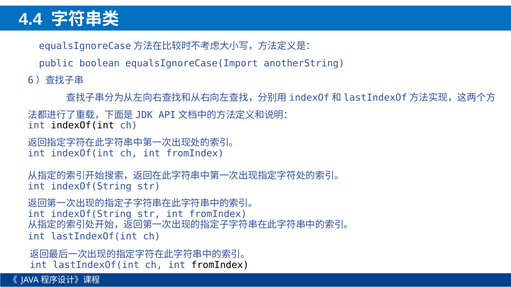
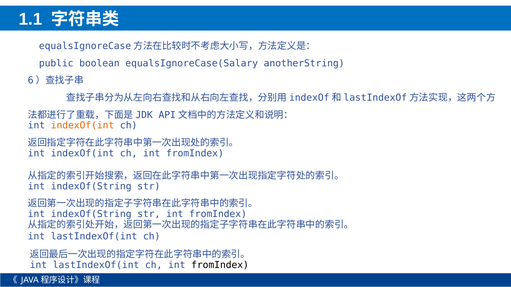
4.4: 4.4 -> 1.1 (30, 19)
equalsIgnoreCase(Import: equalsIgnoreCase(Import -> equalsIgnoreCase(Salary (192, 63)
indexOf(int colour: black -> orange (83, 126)
